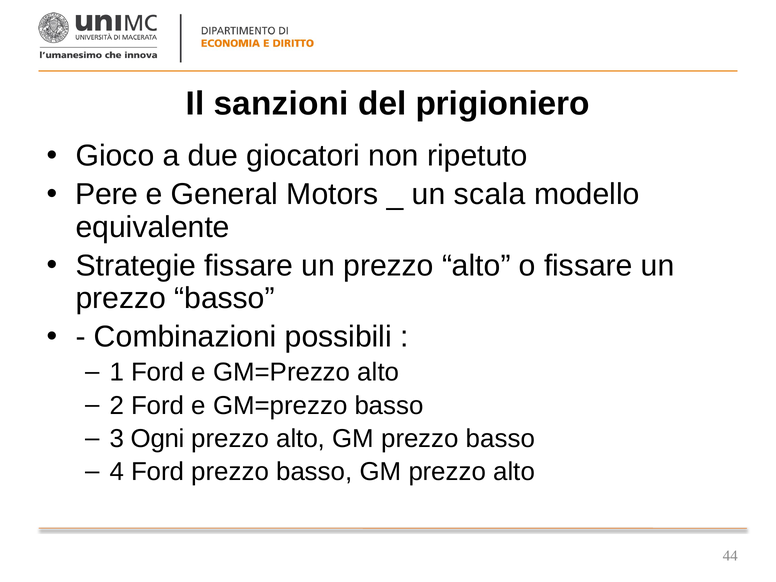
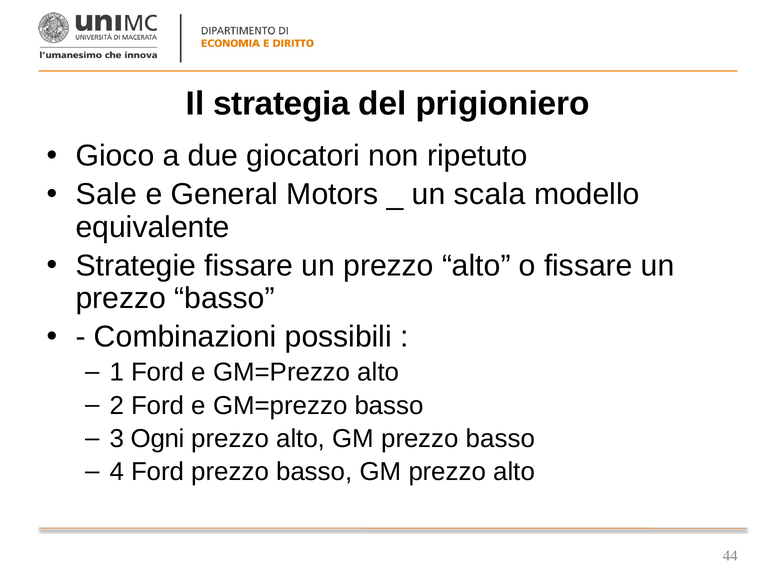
sanzioni: sanzioni -> strategia (281, 104)
Pere: Pere -> Sale (106, 194)
